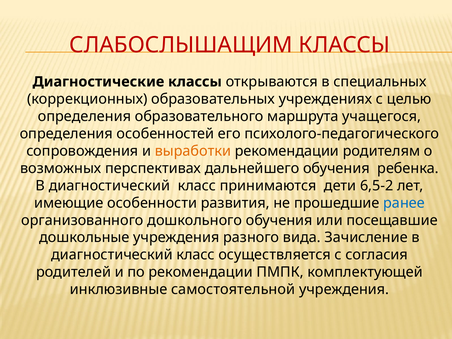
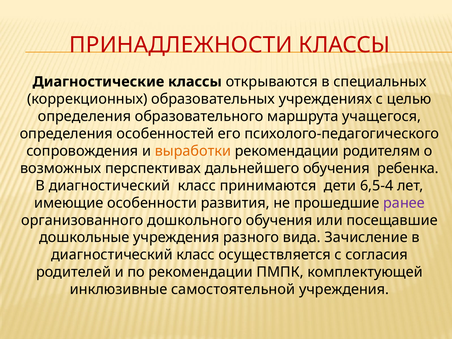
СЛАБОСЛЫШАЩИМ: СЛАБОСЛЫШАЩИМ -> ПРИНАДЛЕЖНОСТИ (181, 45)
6,5-2: 6,5-2 -> 6,5-4 (377, 186)
ранее colour: blue -> purple (404, 203)
